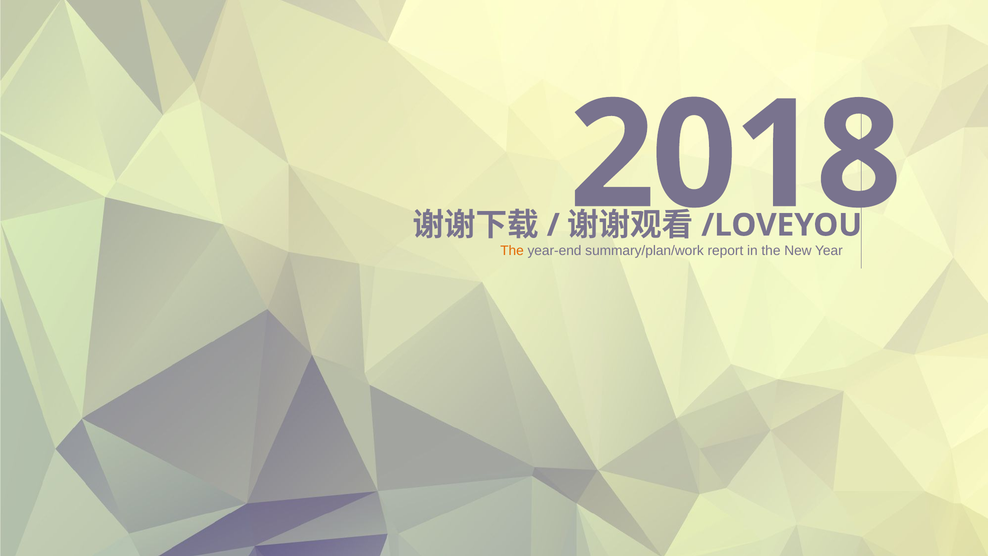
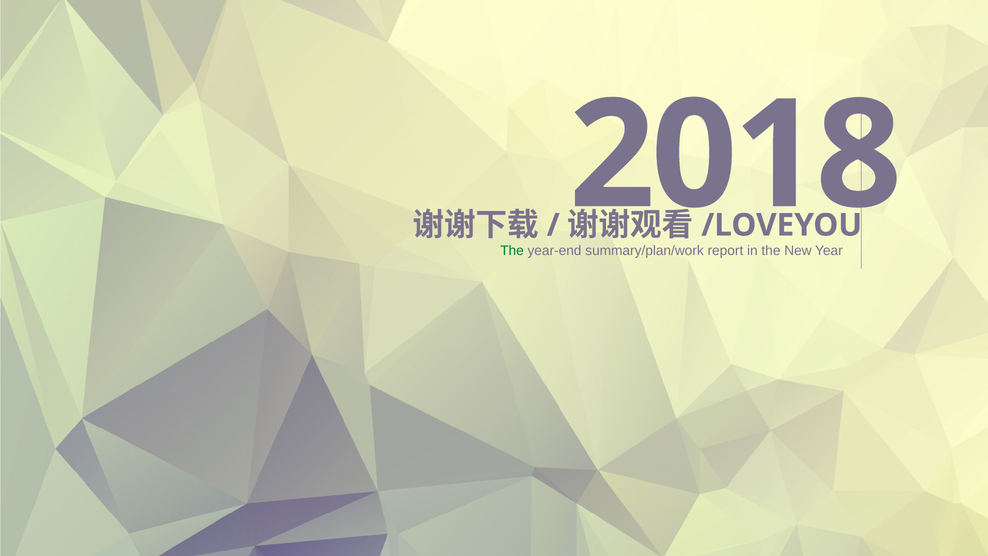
The colour: orange -> green (512, 251)
